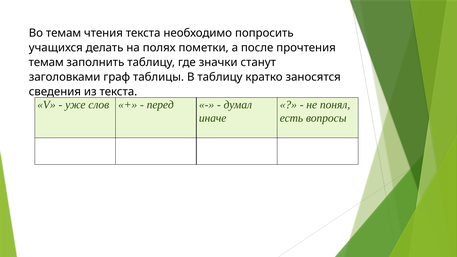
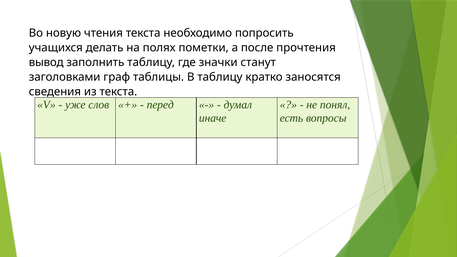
Во темам: темам -> новую (64, 33)
темам: темам -> вывод (46, 63)
